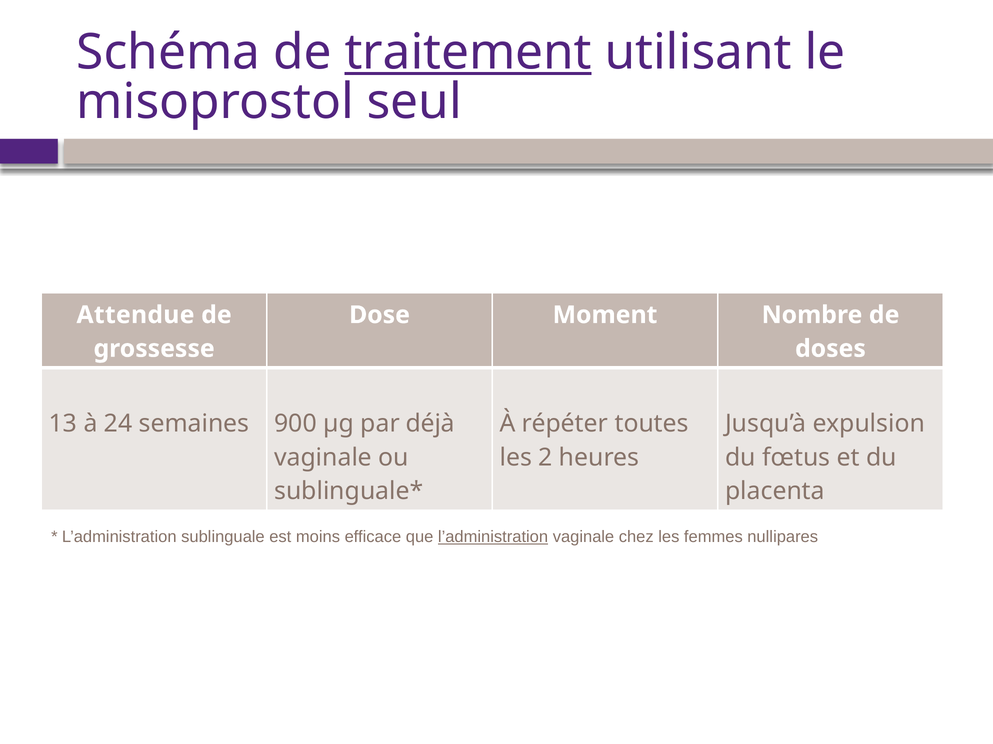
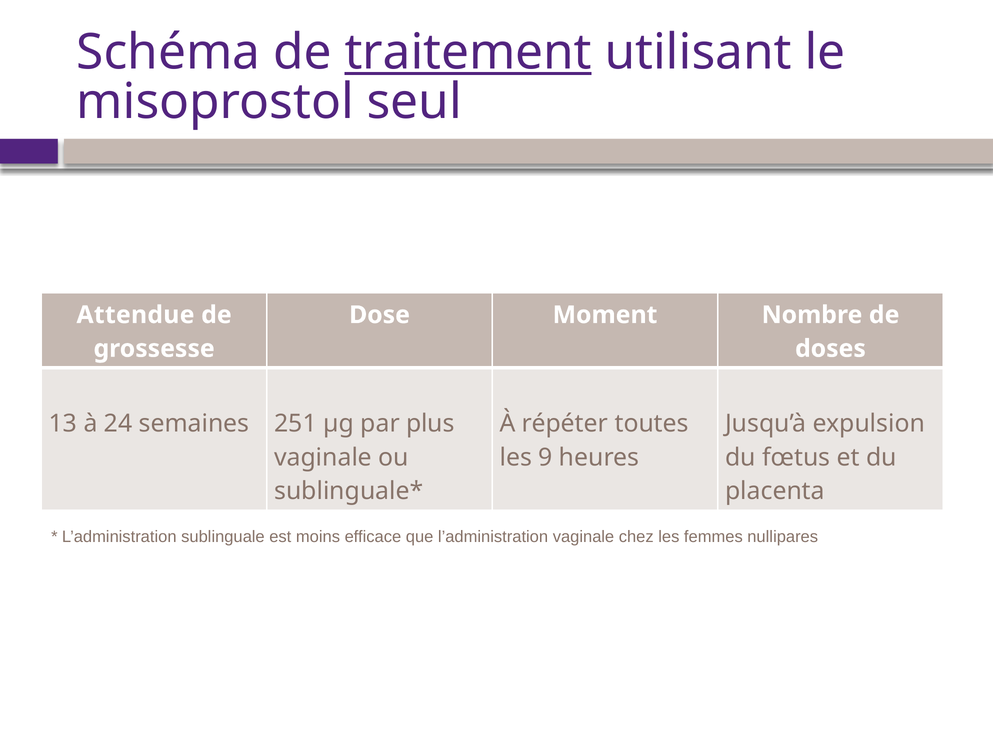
900: 900 -> 251 (296, 424)
déjà: déjà -> plus (430, 424)
2: 2 -> 9 (546, 458)
l’administration underline: present -> none (493, 537)
